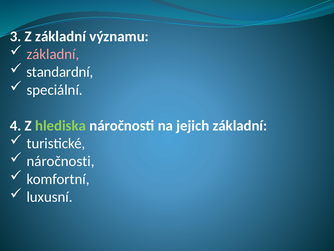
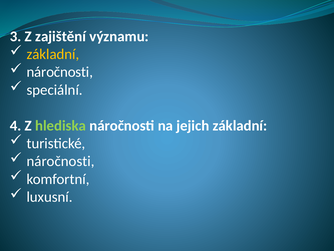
Z základní: základní -> zajištění (61, 36)
základní colour: pink -> yellow (53, 54)
standardní: standardní -> náročnosti (60, 72)
